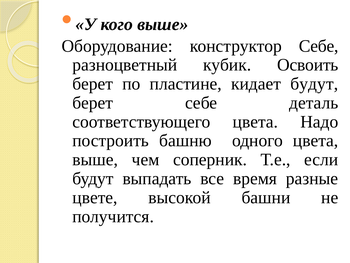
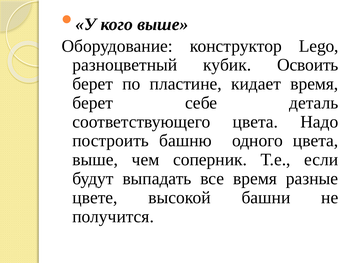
конструктор Себе: Себе -> Lego (319, 46)
кидает будут: будут -> время (314, 84)
